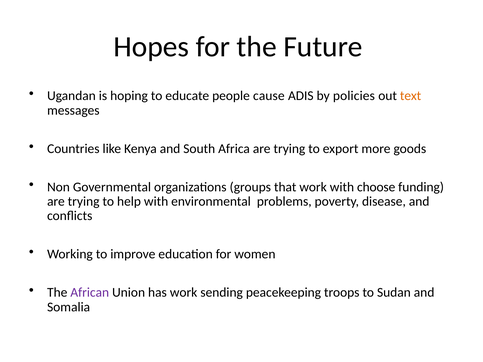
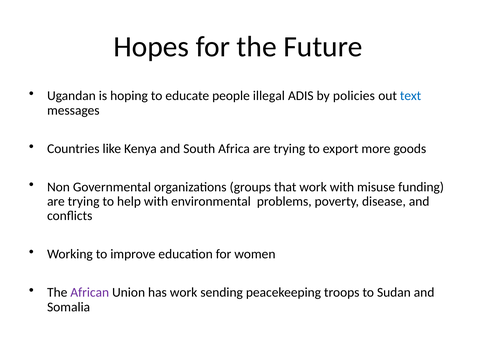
cause: cause -> illegal (269, 96)
text colour: orange -> blue (411, 96)
choose: choose -> misuse (376, 187)
